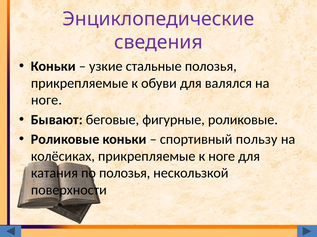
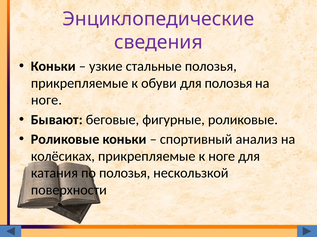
для валялся: валялся -> полозья (228, 83)
пользу: пользу -> анализ (257, 140)
